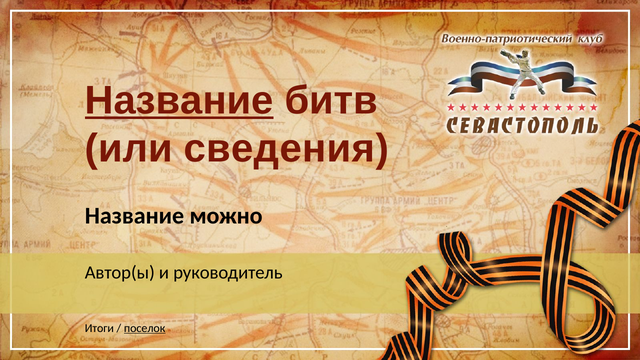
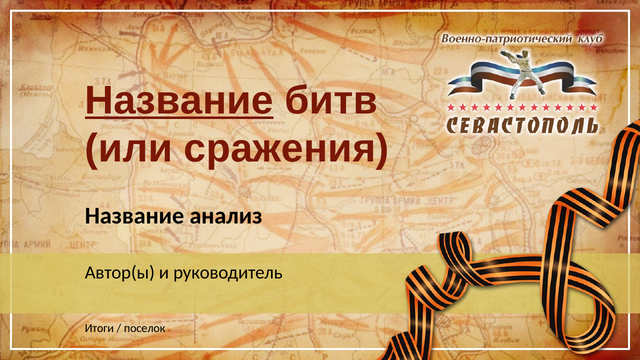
сведения: сведения -> сражения (286, 148)
можно: можно -> анализ (226, 216)
поселок underline: present -> none (145, 328)
